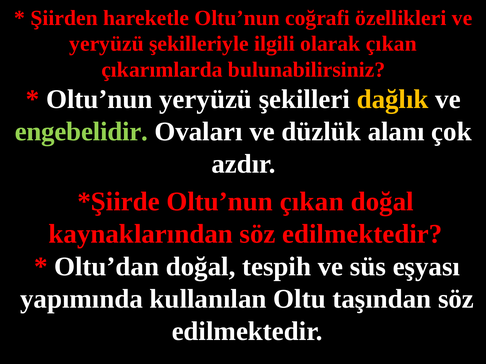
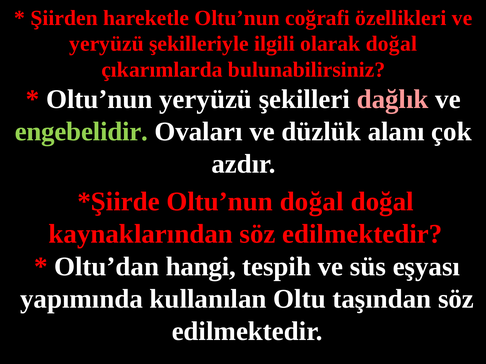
olarak çıkan: çıkan -> doğal (391, 44)
dağlık colour: yellow -> pink (393, 99)
Oltu’nun çıkan: çıkan -> doğal (312, 202)
Oltu’dan doğal: doğal -> hangi (201, 267)
